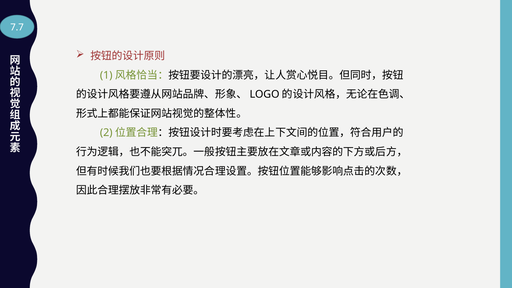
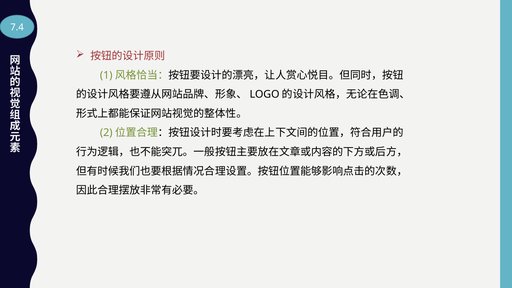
7.7: 7.7 -> 7.4 (17, 27)
